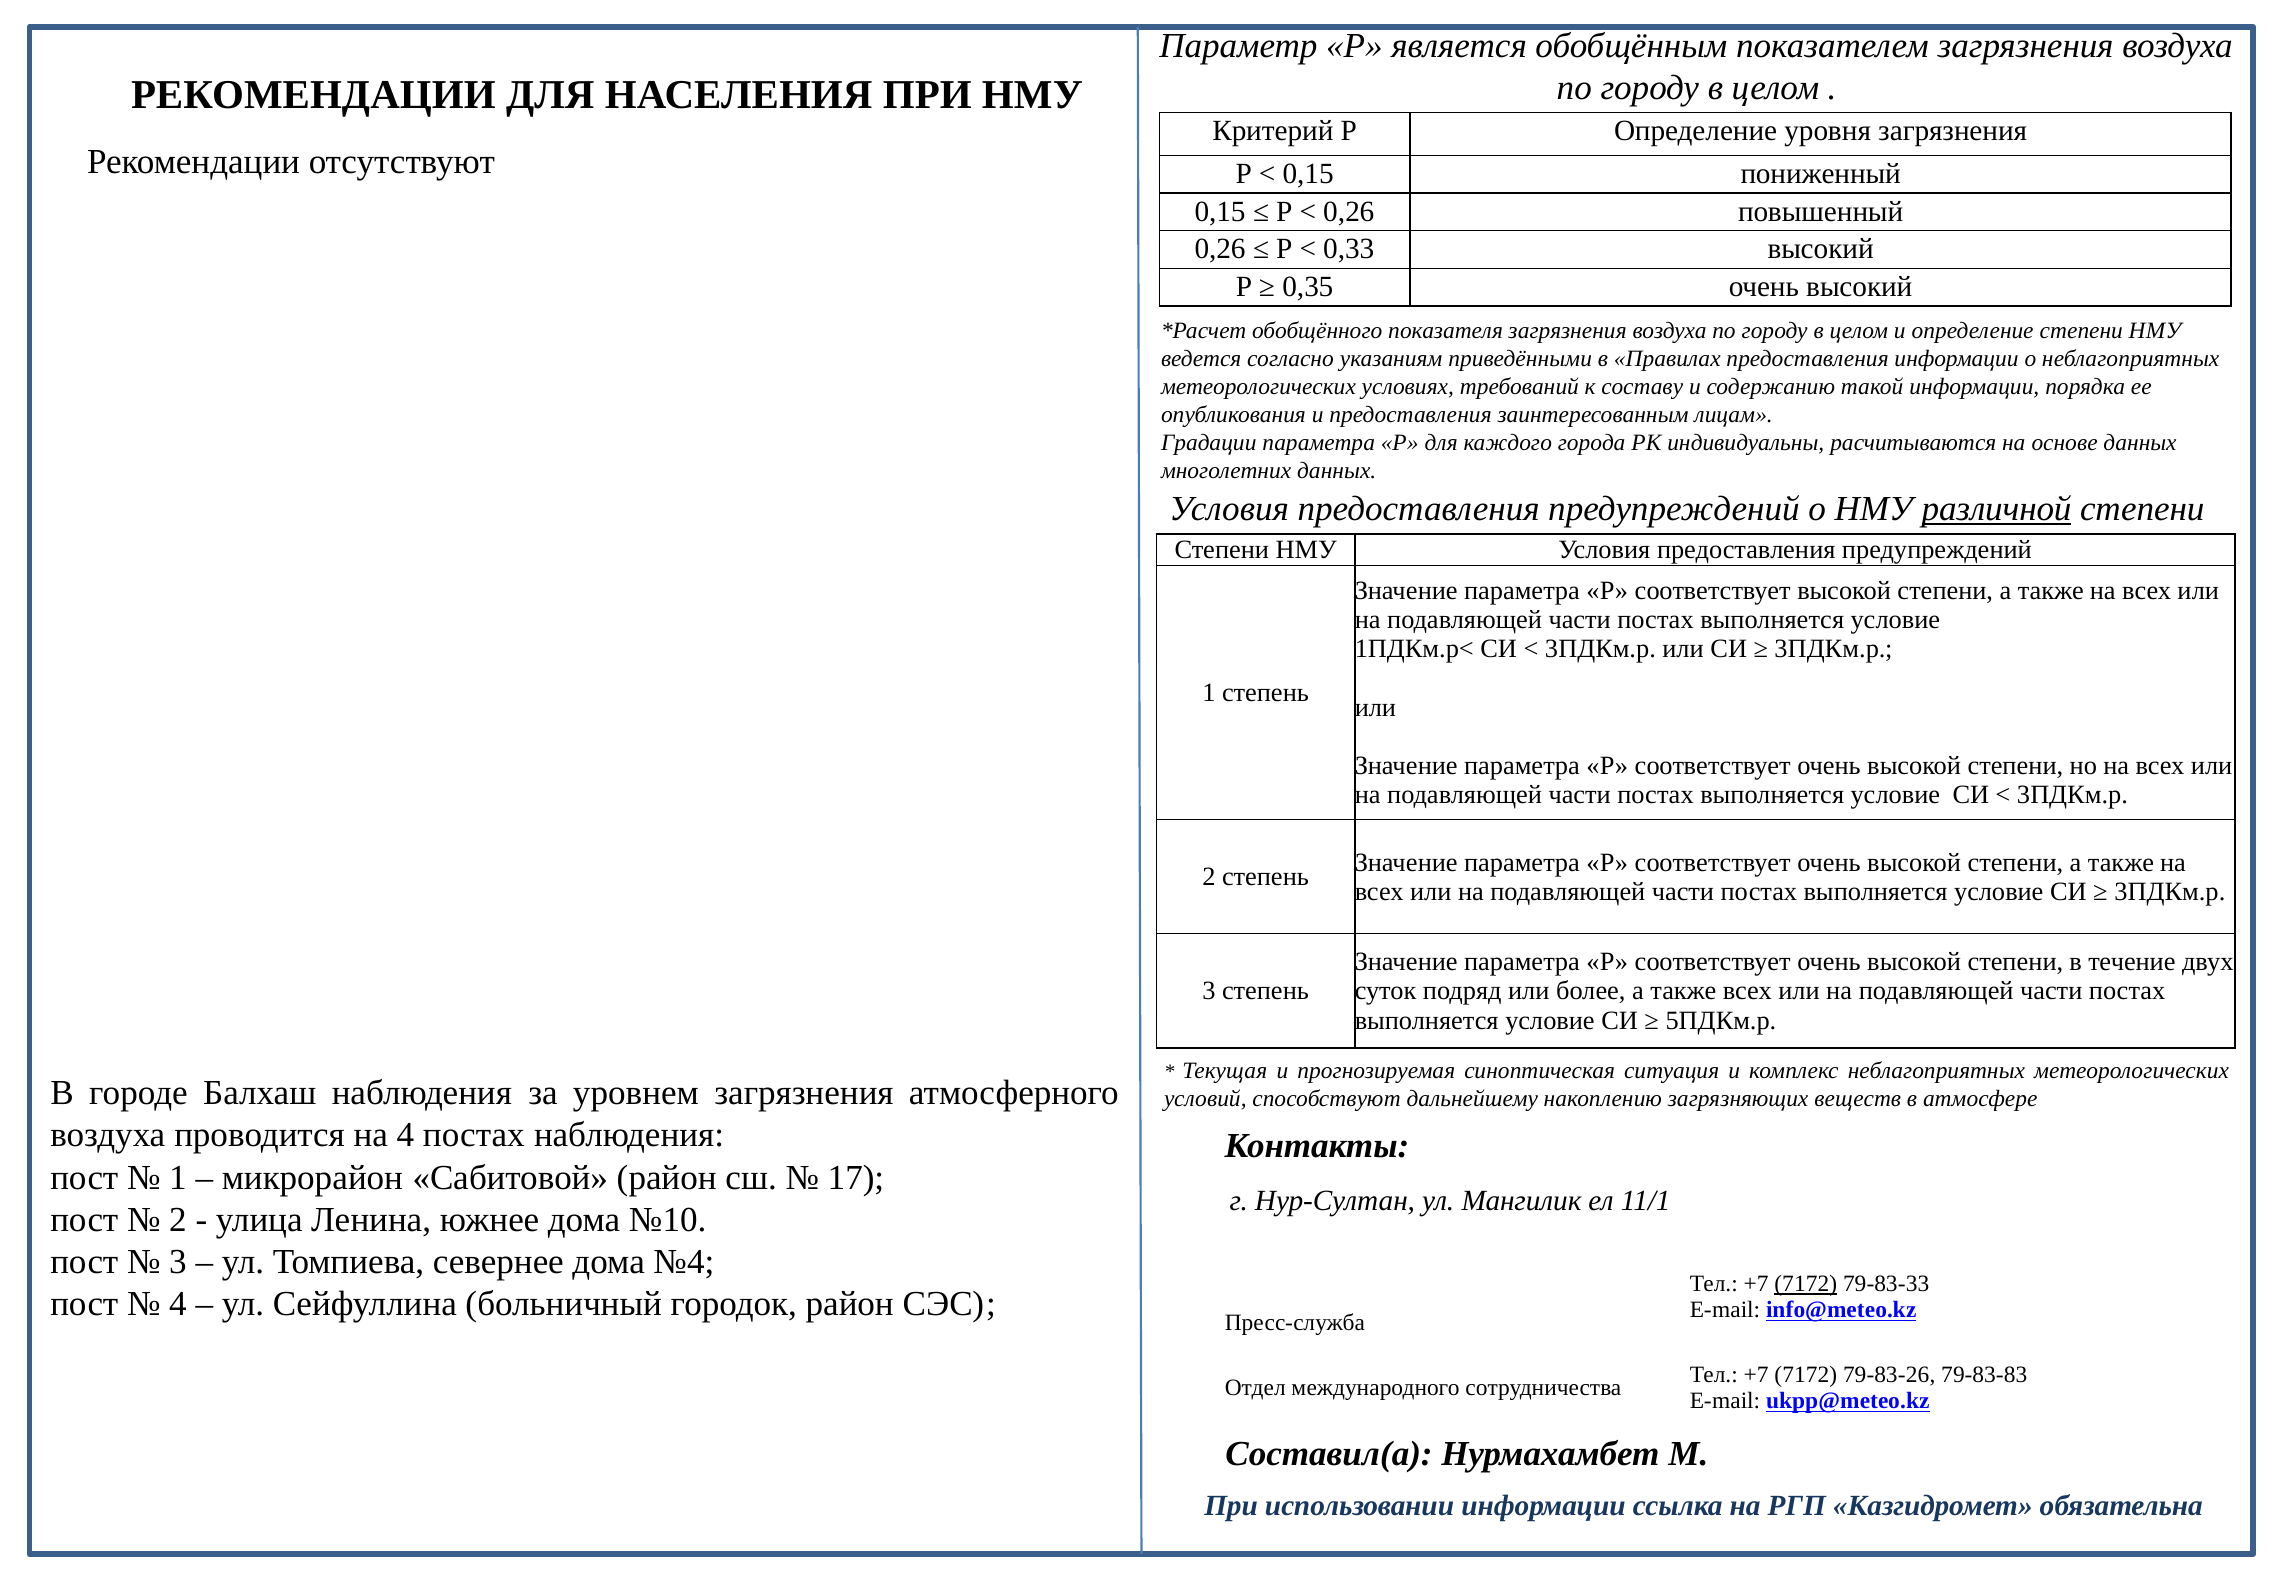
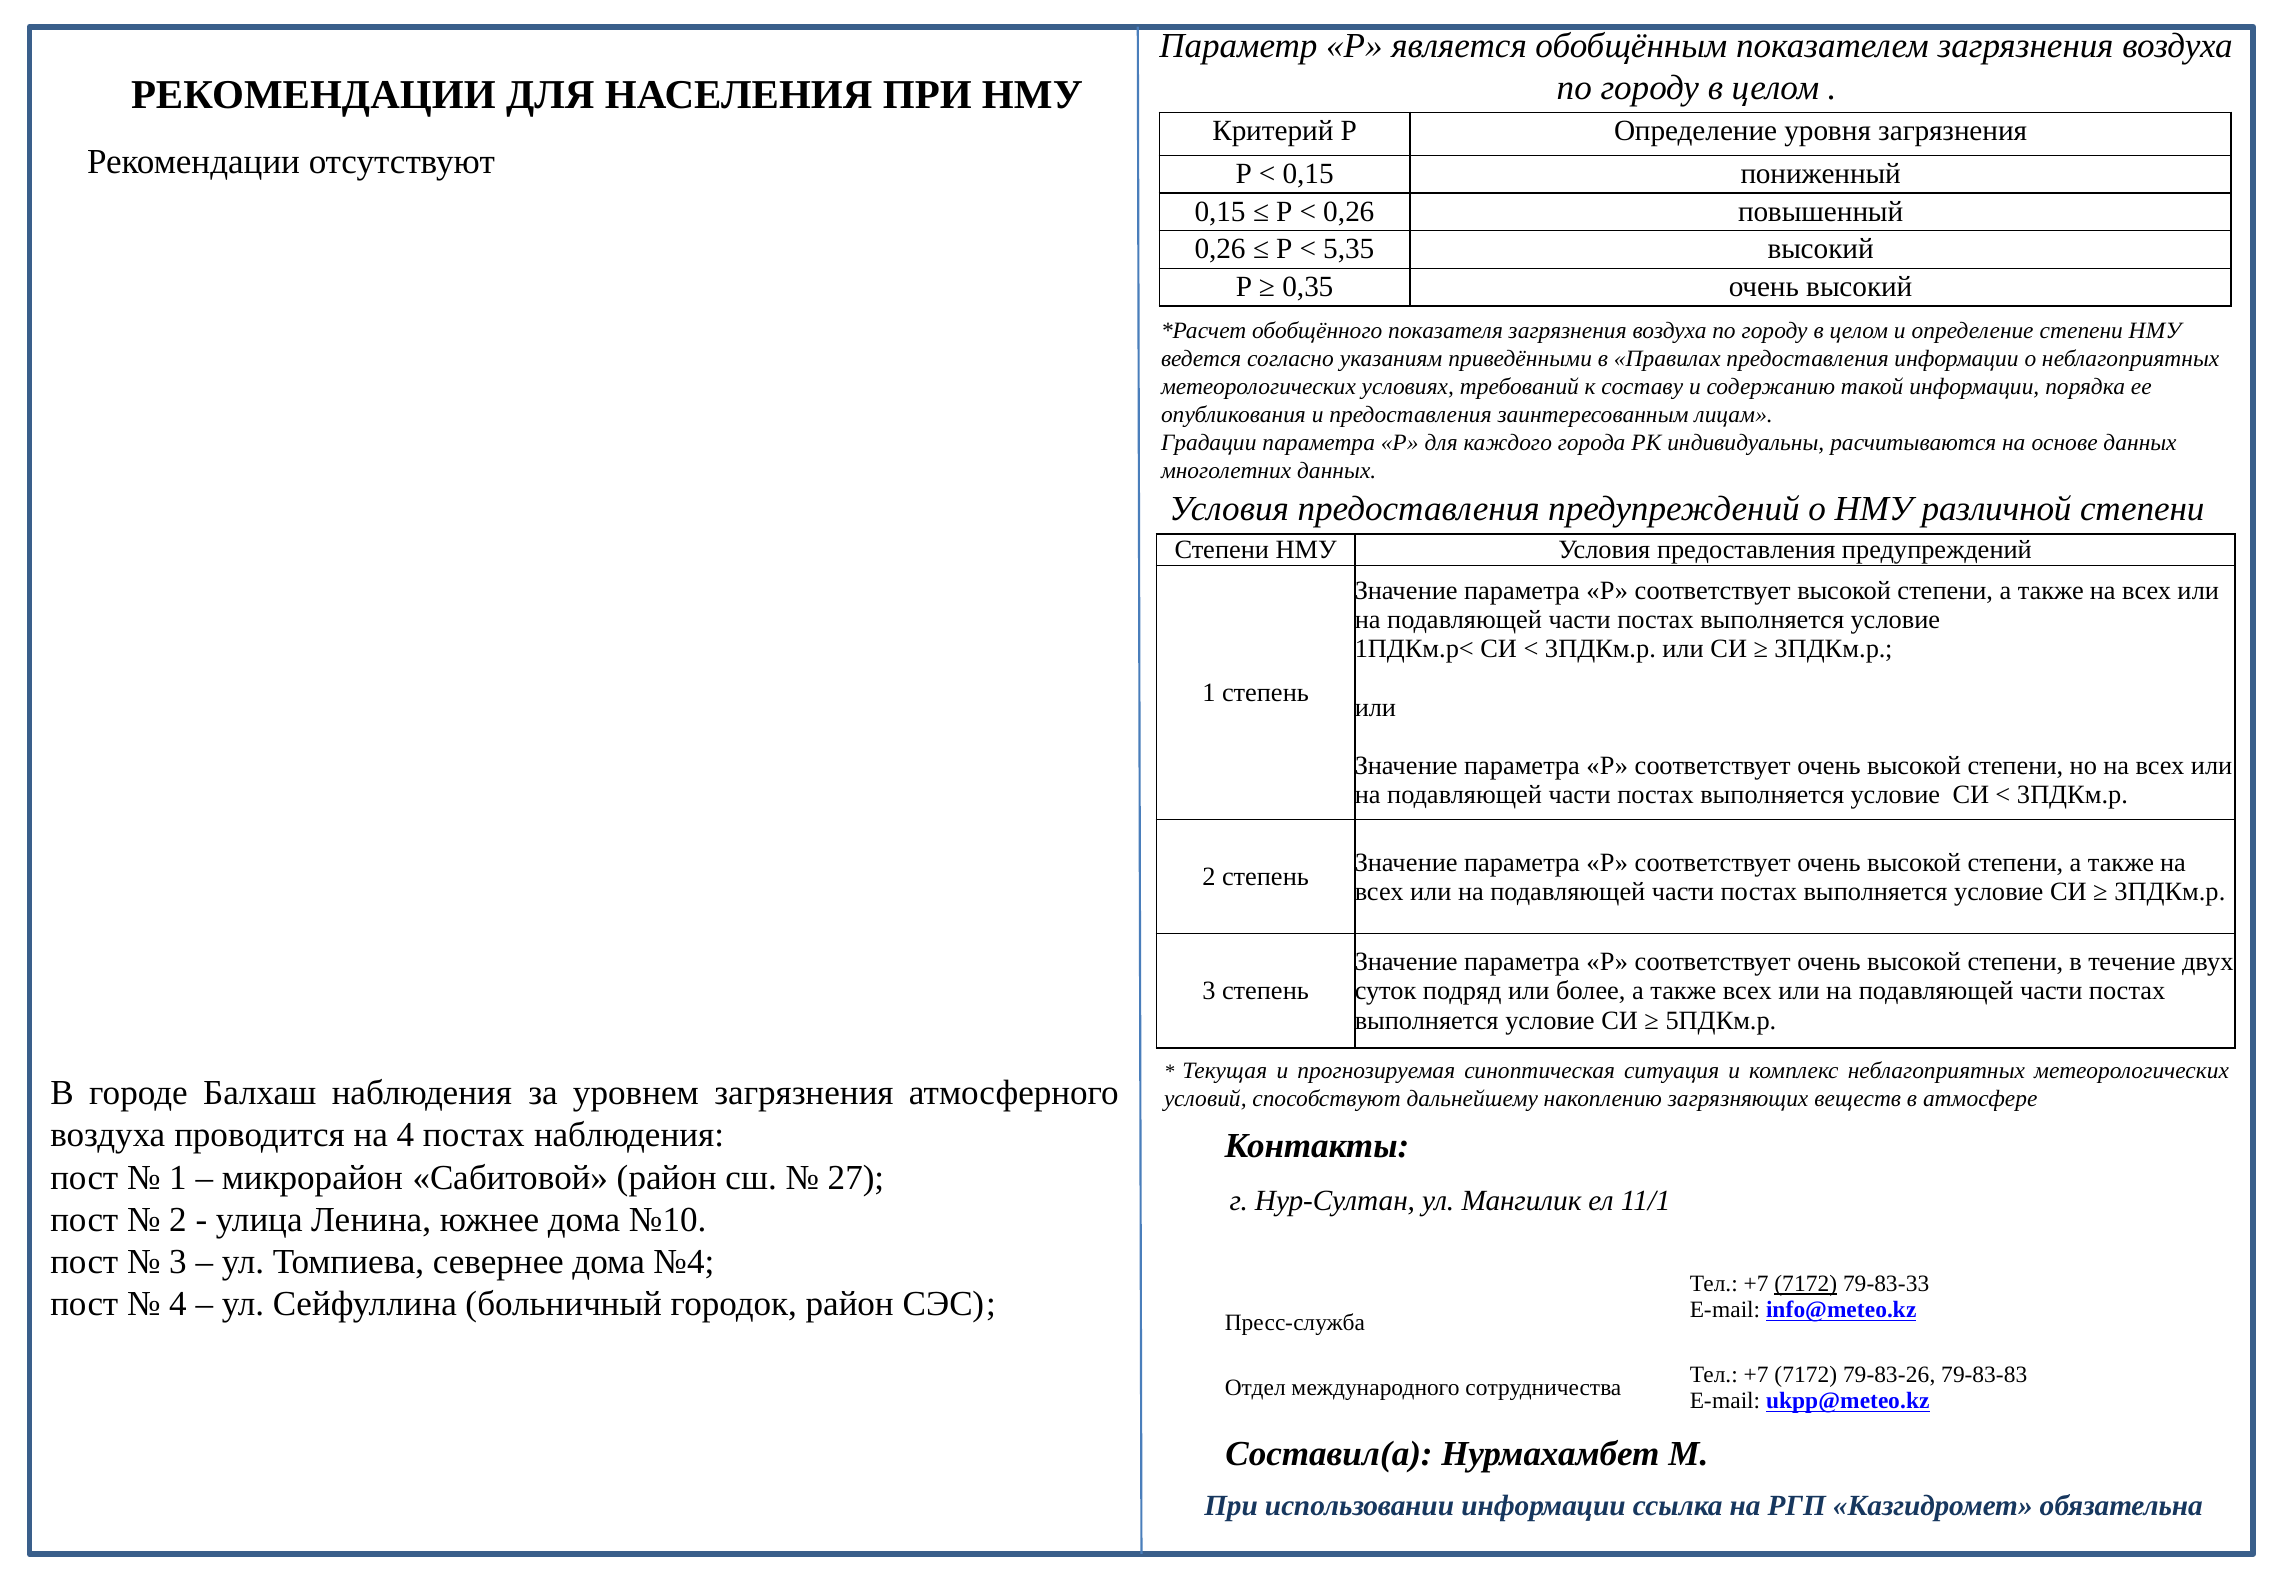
0,33: 0,33 -> 5,35 (1349, 249)
различной underline: present -> none (1997, 509)
17: 17 -> 27 (856, 1177)
